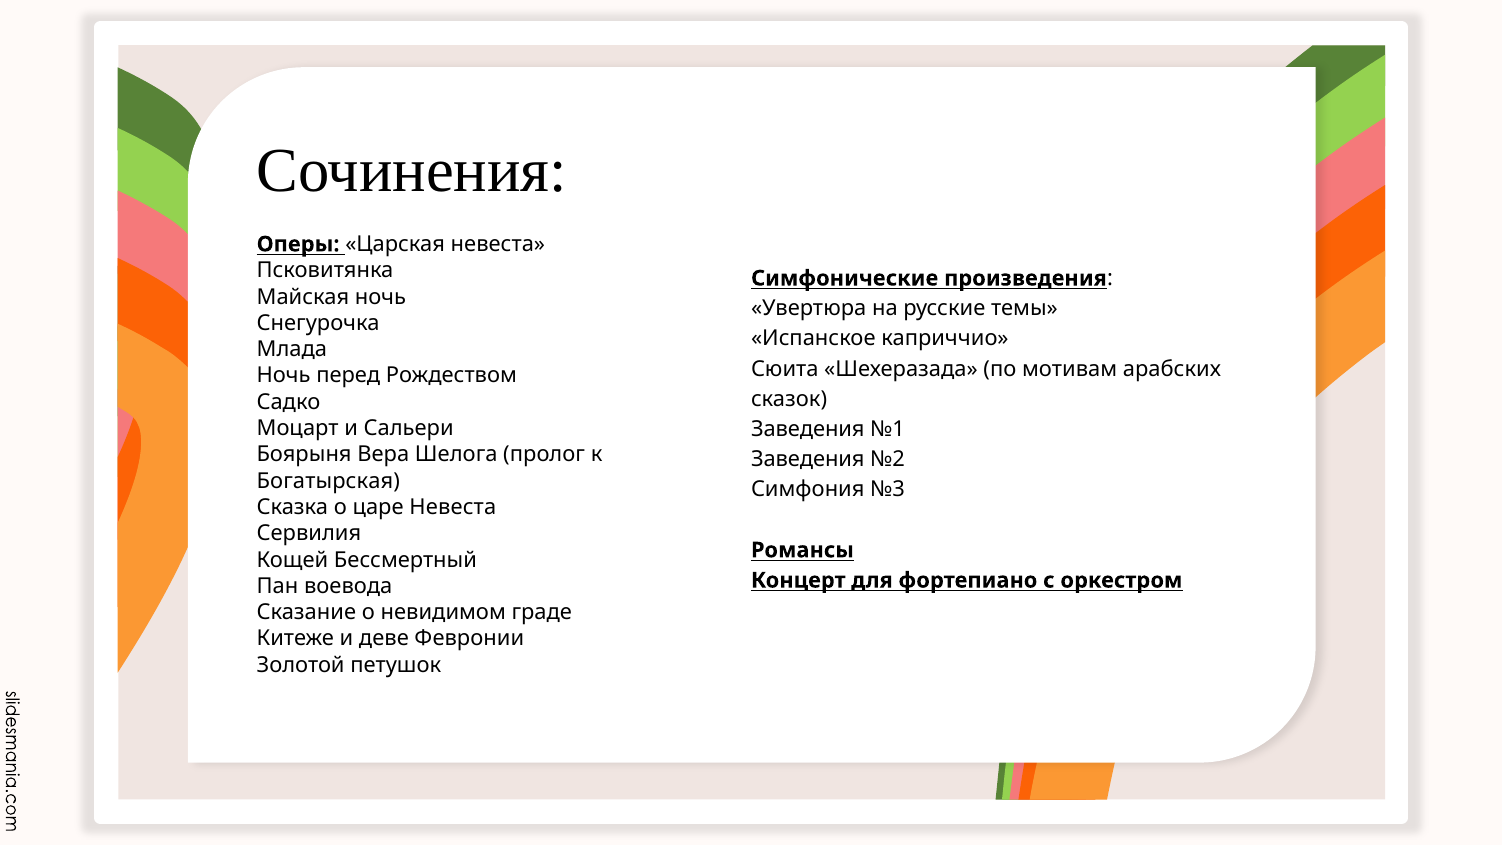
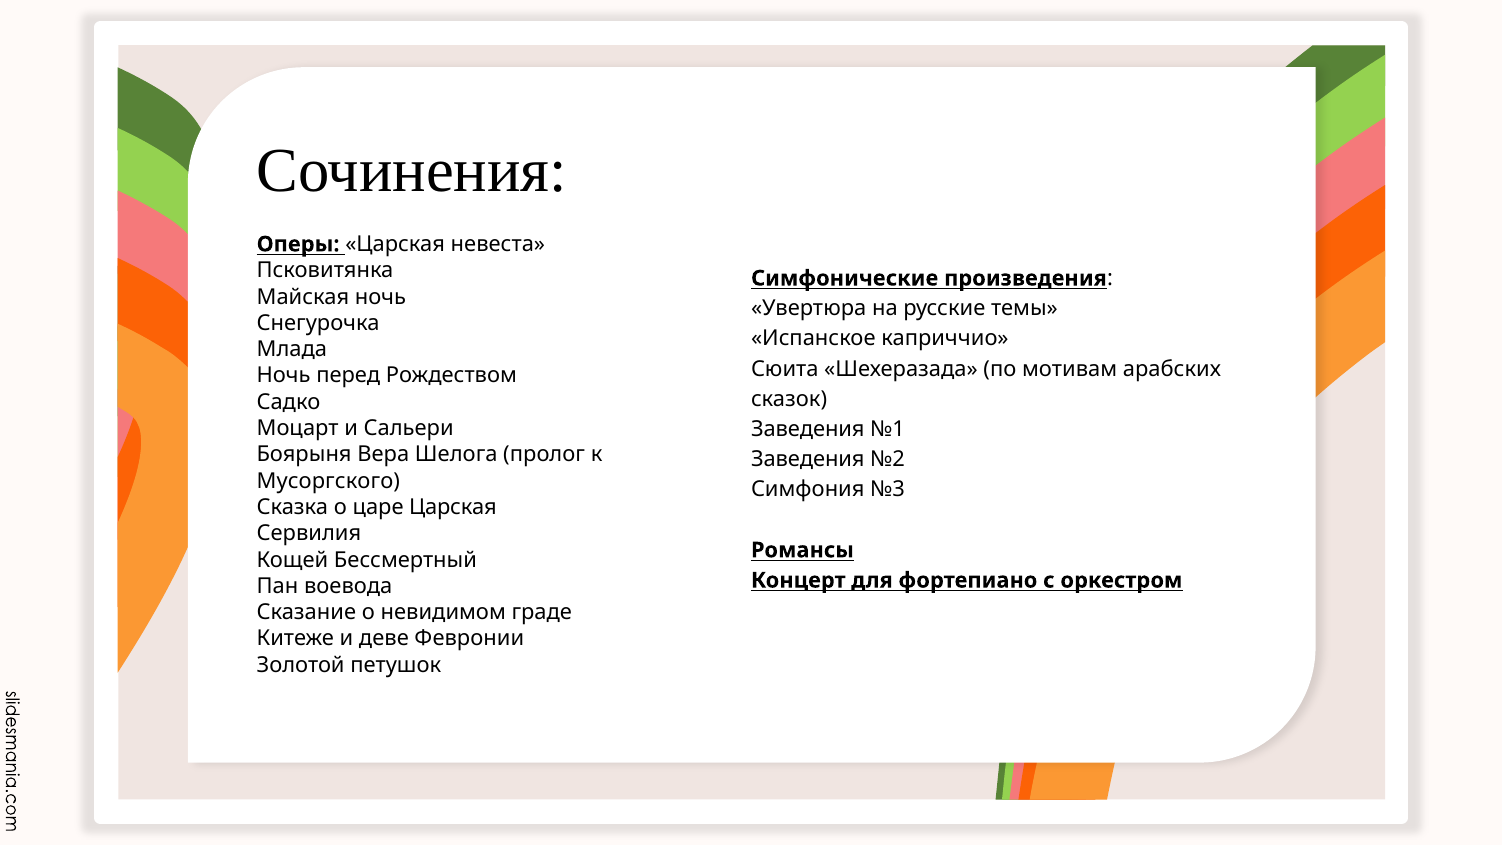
Богатырская: Богатырская -> Мусоргского (328, 481)
царе Невеста: Невеста -> Царская (453, 507)
